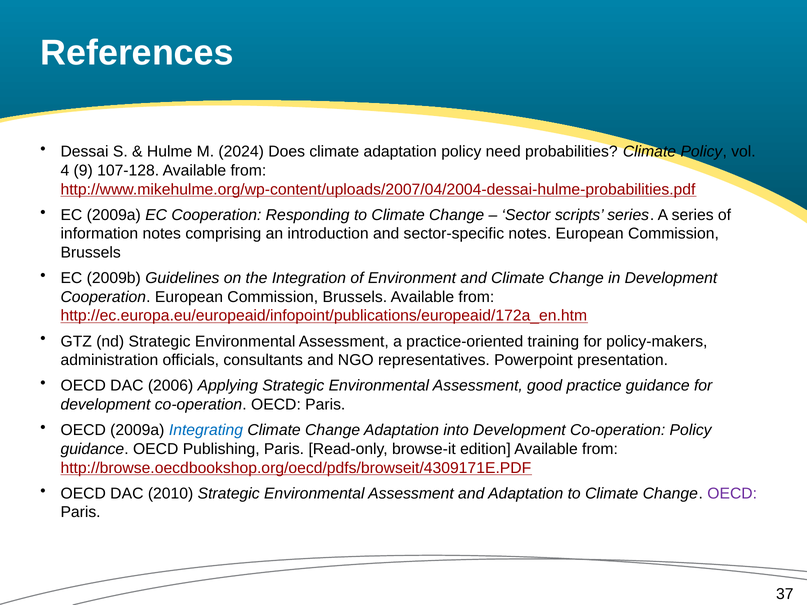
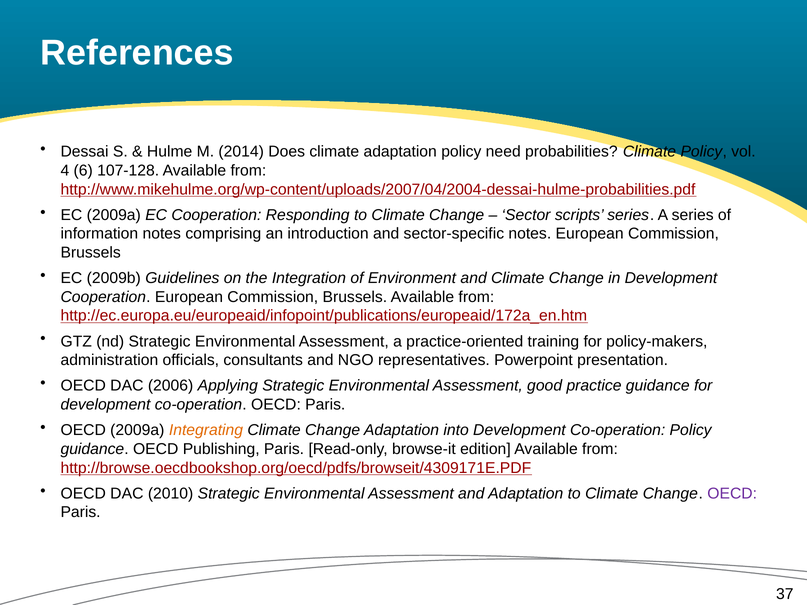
2024: 2024 -> 2014 (241, 152)
9: 9 -> 6 (83, 171)
Integrating colour: blue -> orange (206, 430)
